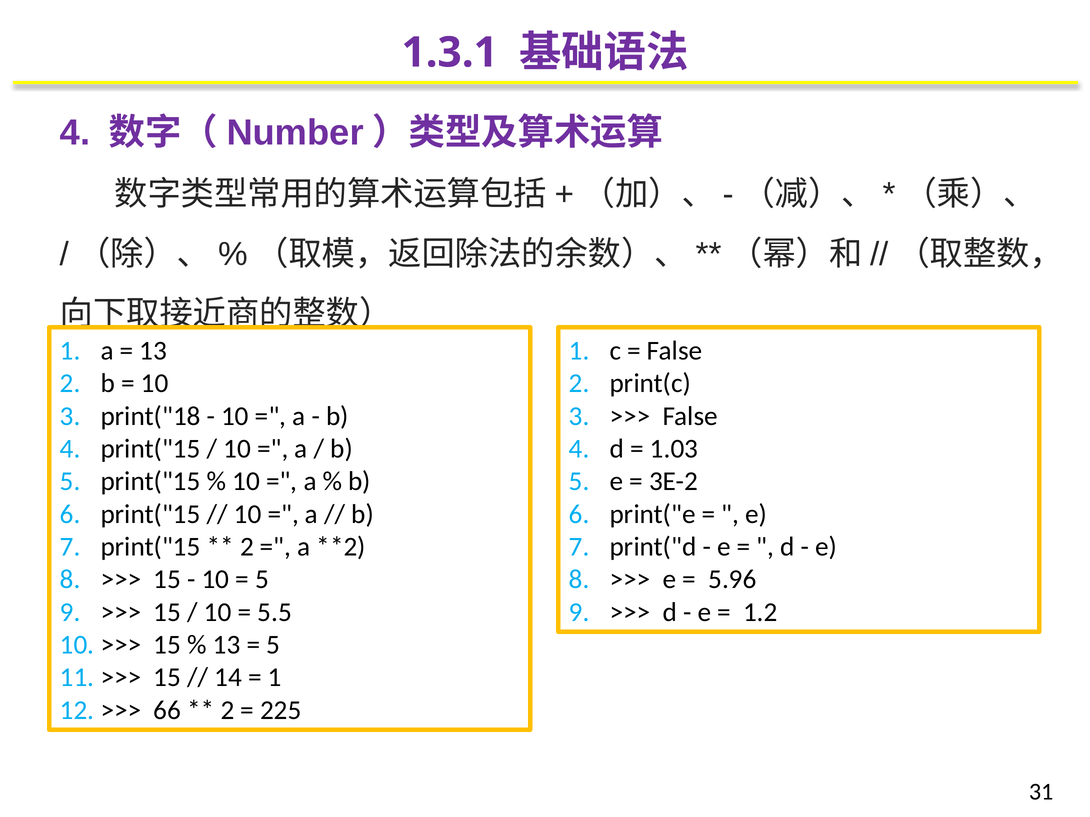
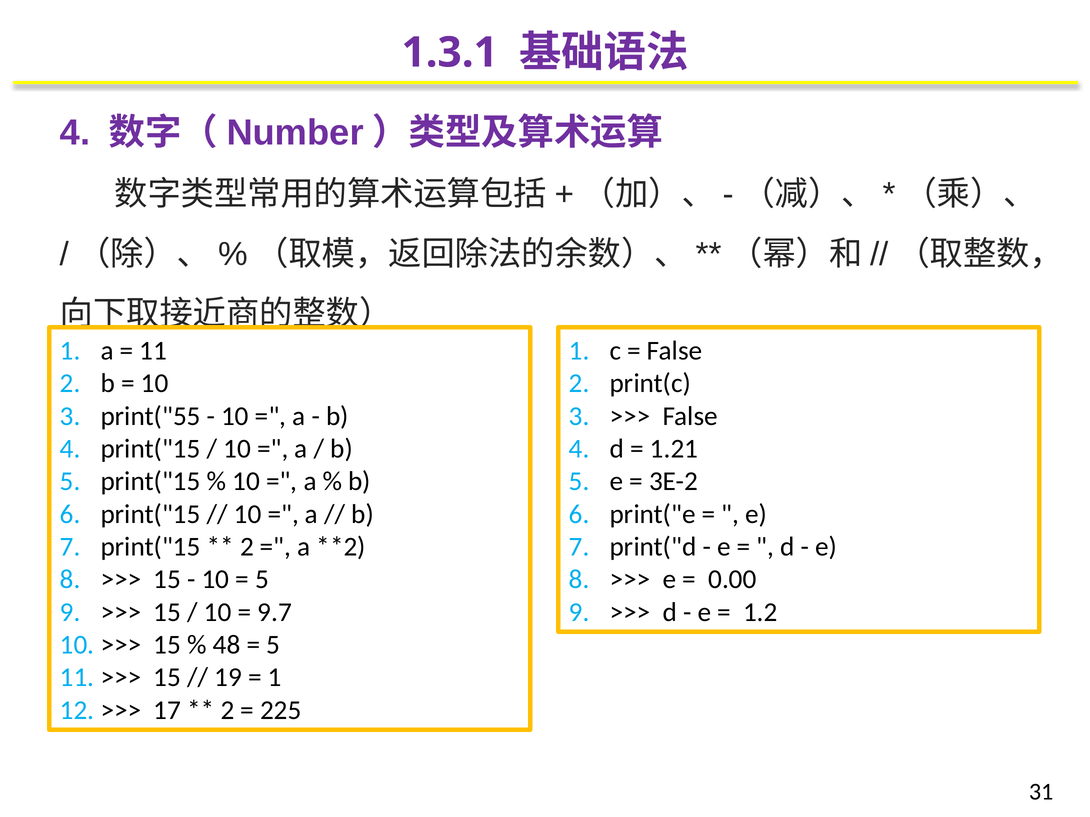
13: 13 -> 11 (153, 351)
print("18: print("18 -> print("55 (151, 416)
1.03: 1.03 -> 1.21 (674, 449)
5.96: 5.96 -> 0.00 (732, 580)
5.5: 5.5 -> 9.7 (275, 613)
13: 13 -> 48 (227, 645)
14: 14 -> 19 (228, 678)
66: 66 -> 17 (167, 711)
